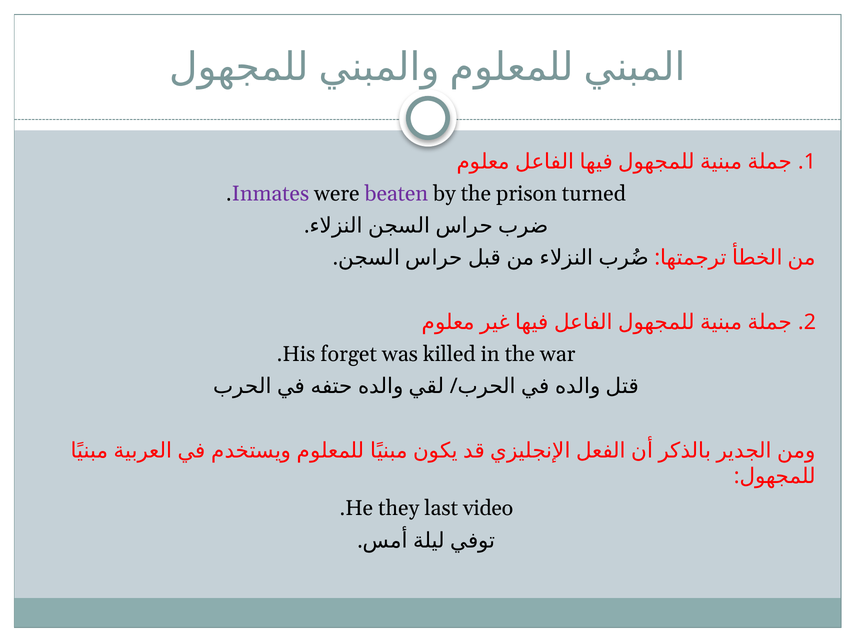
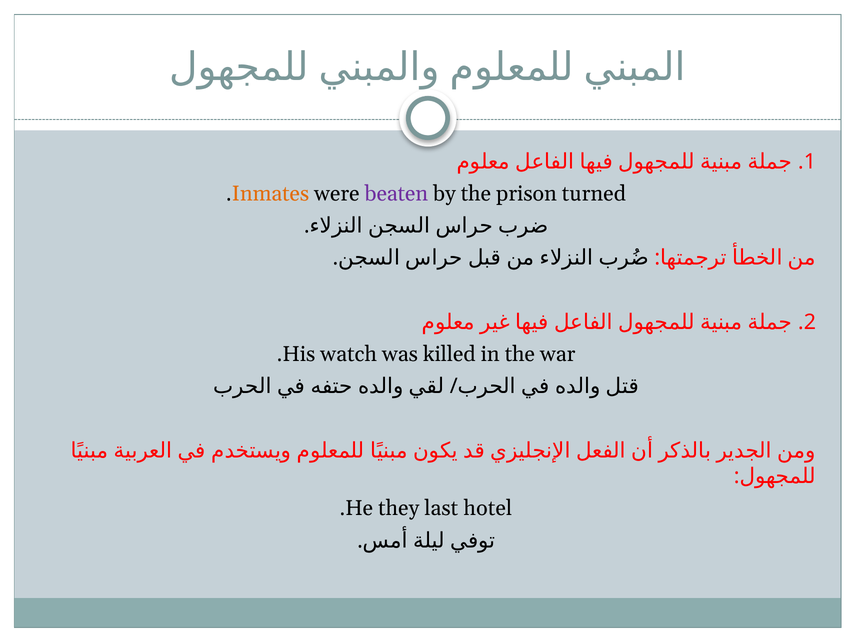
Inmates colour: purple -> orange (270, 194)
forget: forget -> watch (349, 354)
video: video -> hotel (488, 508)
